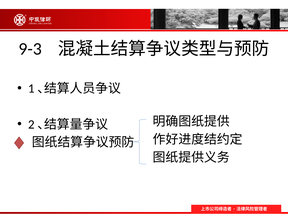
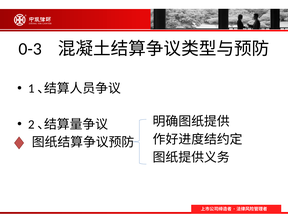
9-3: 9-3 -> 0-3 (30, 49)
